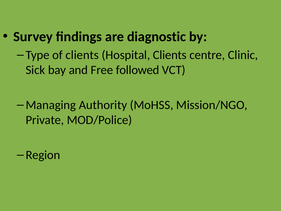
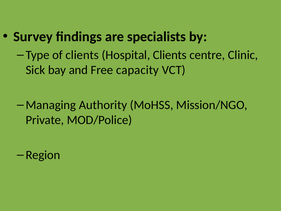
diagnostic: diagnostic -> specialists (157, 37)
followed: followed -> capacity (137, 70)
